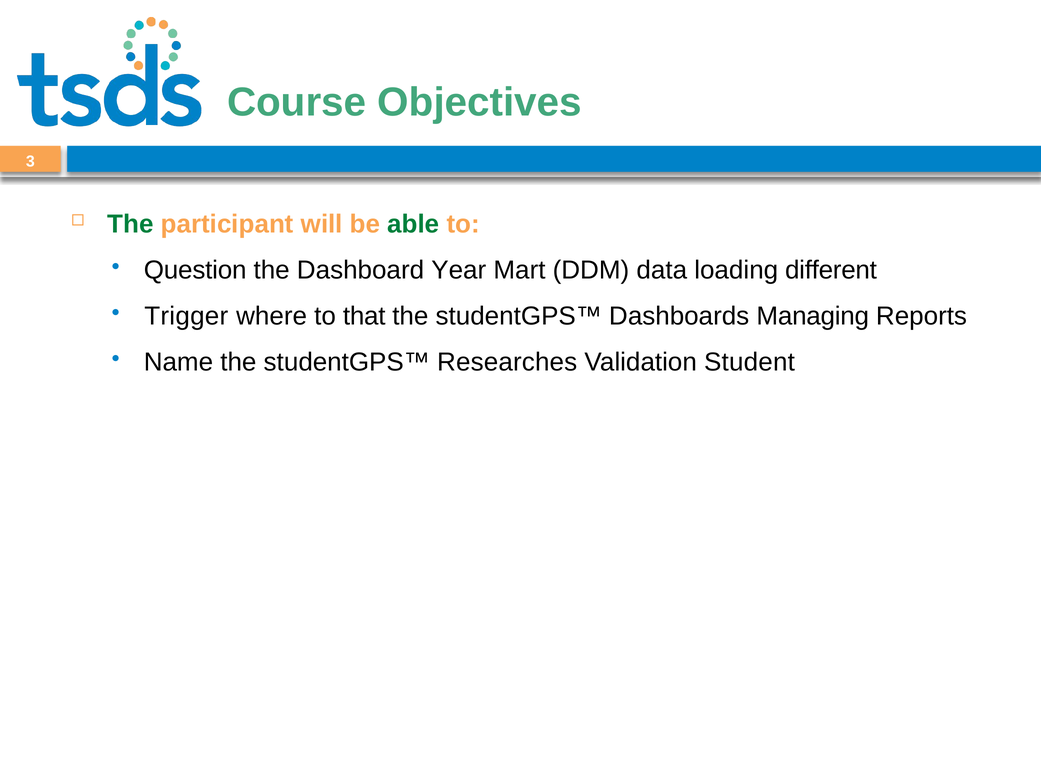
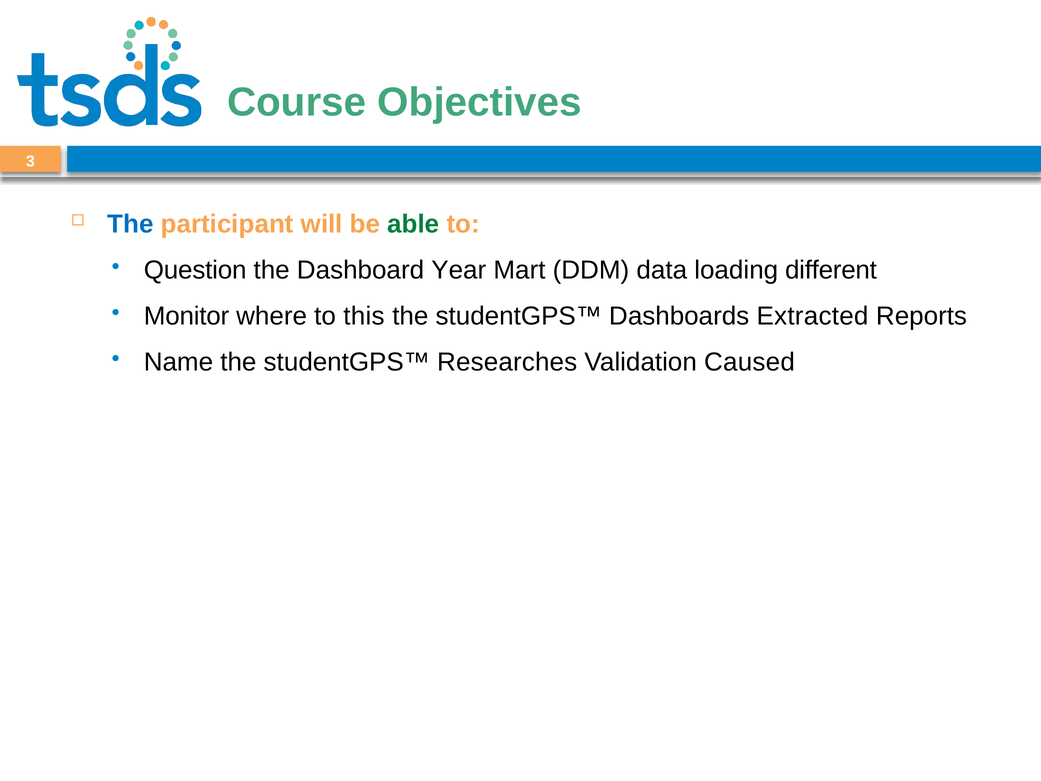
The colour: green -> blue (130, 224)
Trigger: Trigger -> Monitor (187, 316)
that: that -> this (364, 316)
Managing: Managing -> Extracted (812, 316)
Student: Student -> Caused (749, 362)
